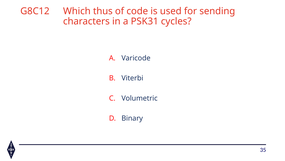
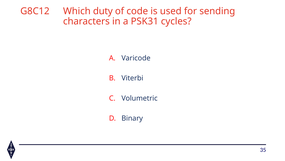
thus: thus -> duty (103, 11)
